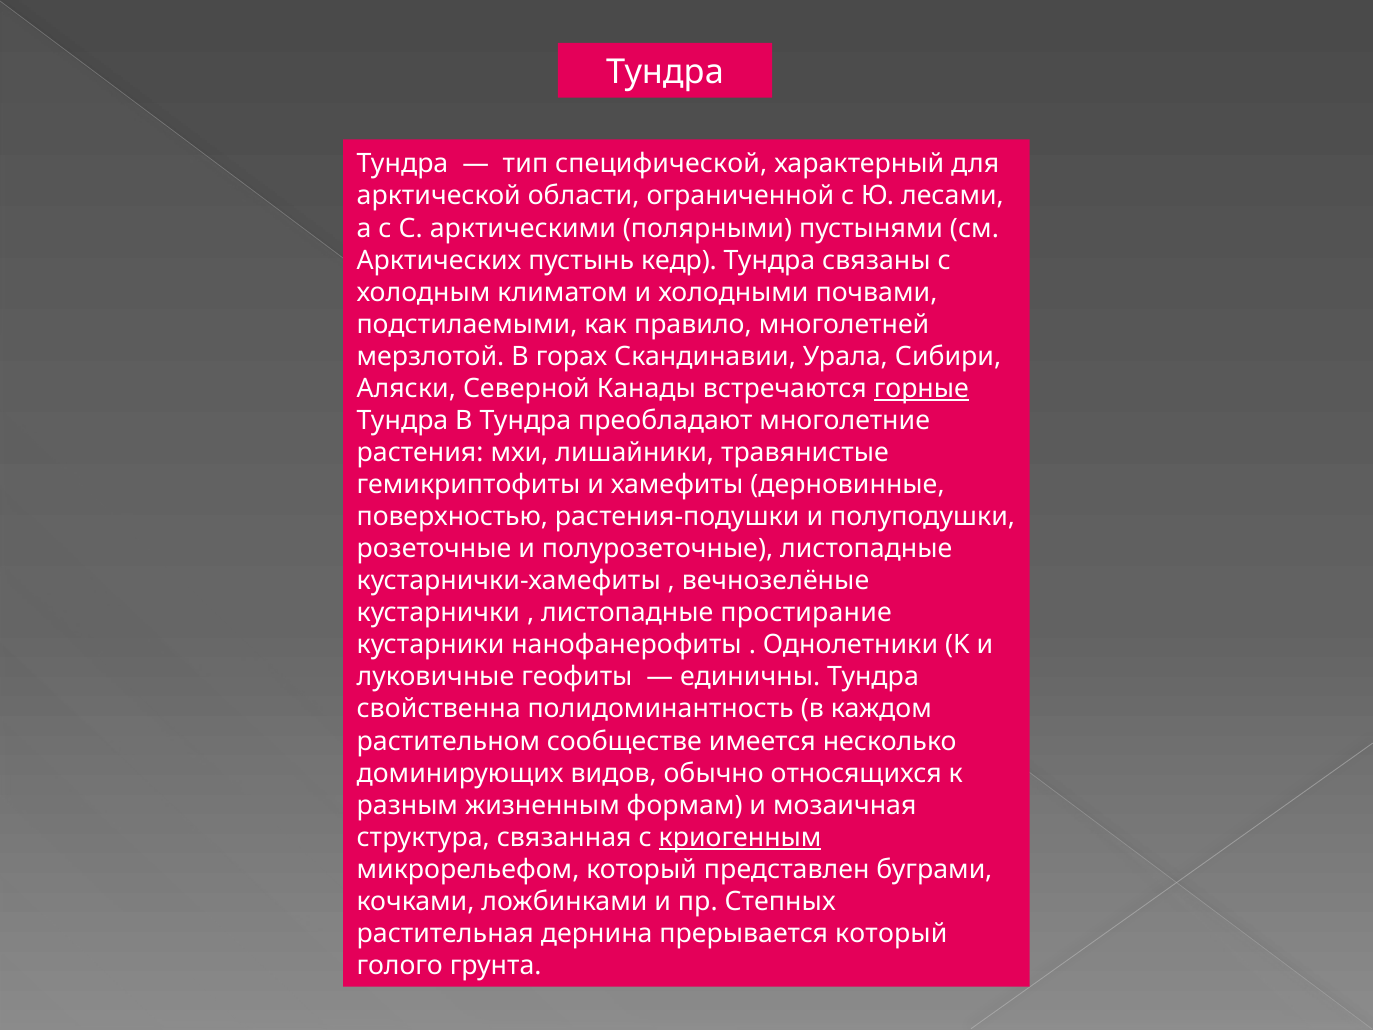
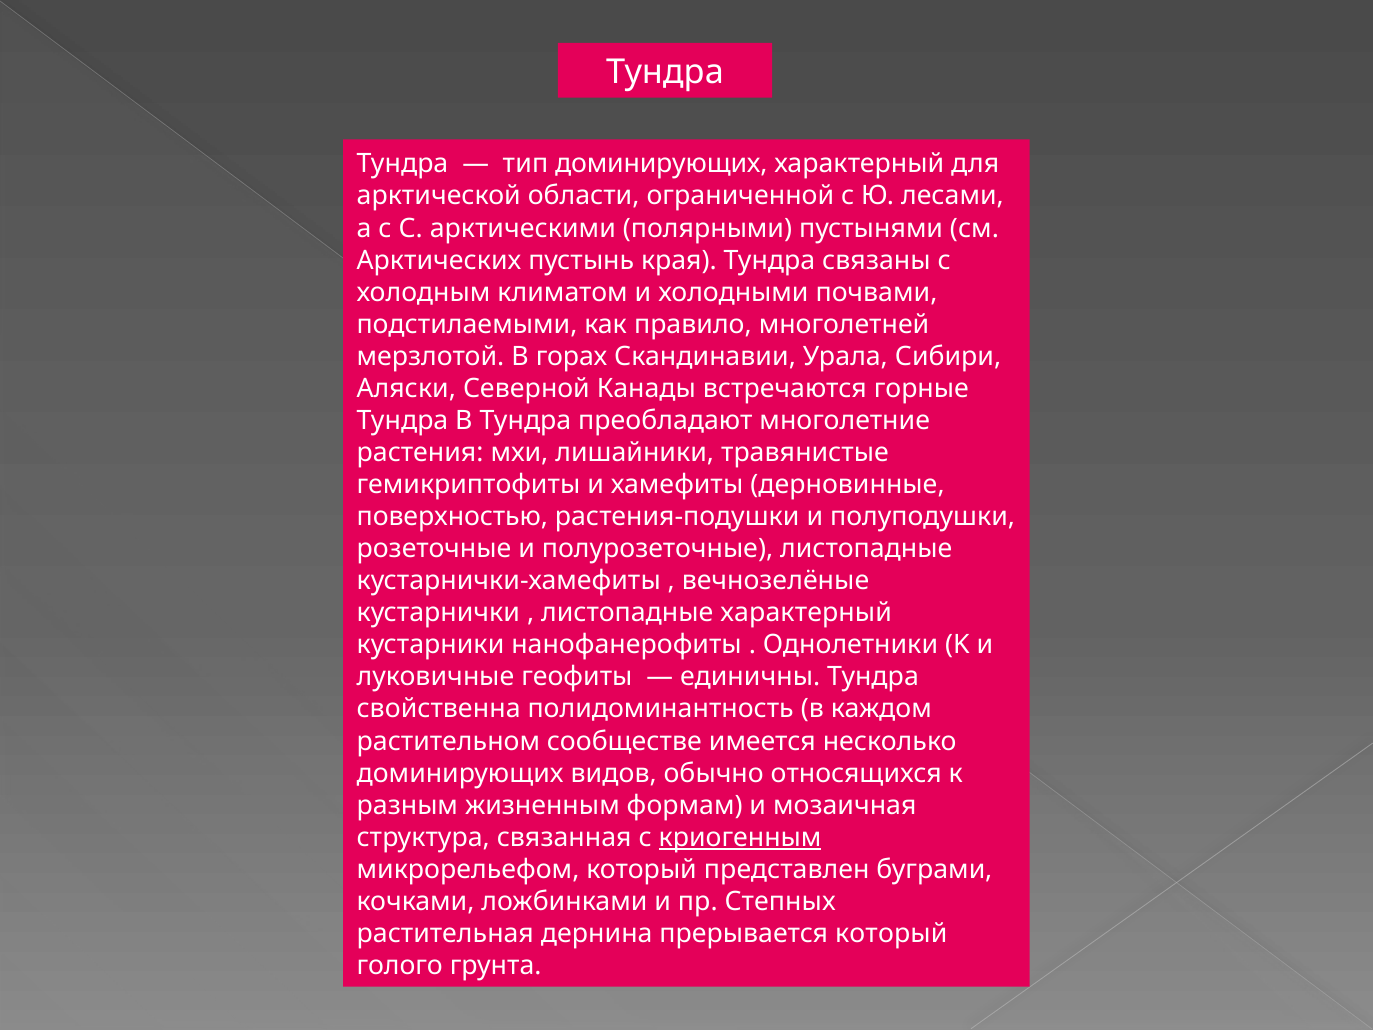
тип специфической: специфической -> доминирующих (661, 164)
кедр: кедр -> края (679, 260)
горные underline: present -> none (921, 388)
листопадные простирание: простирание -> характерный (806, 613)
